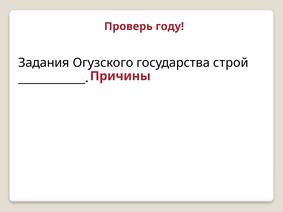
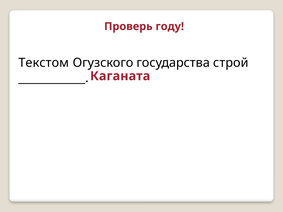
Задания: Задания -> Текстом (44, 63)
Причины: Причины -> Каганата (120, 76)
